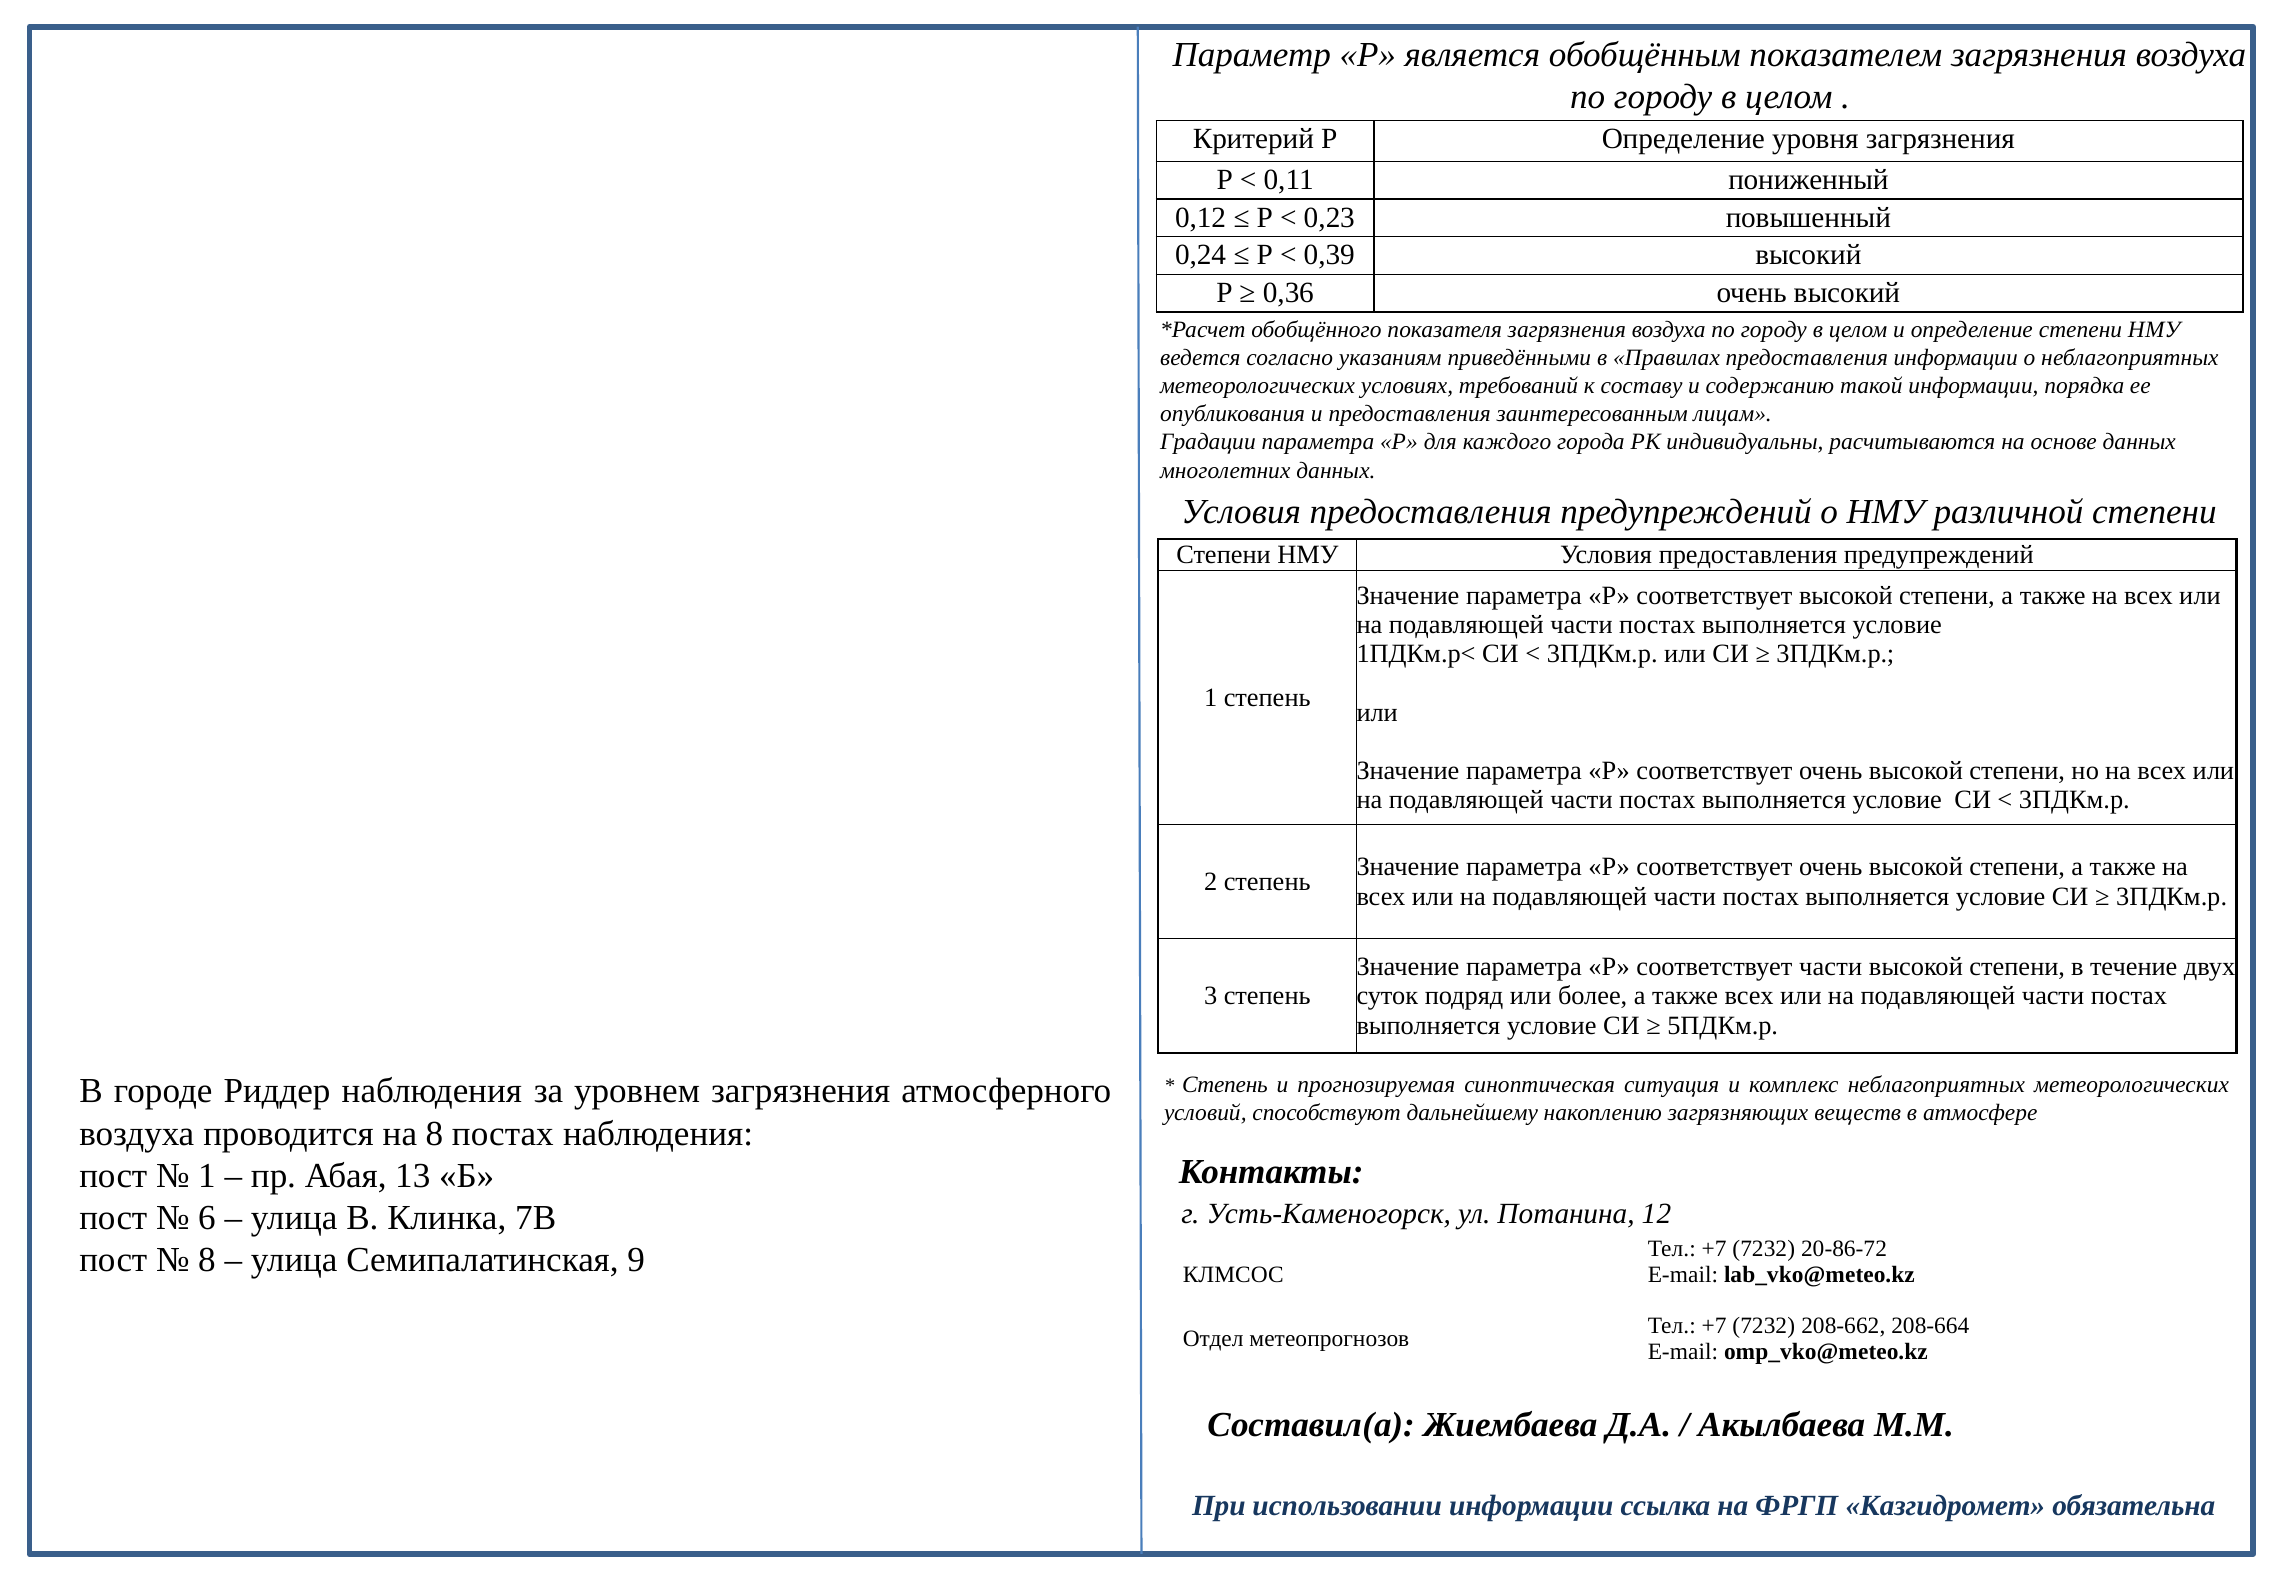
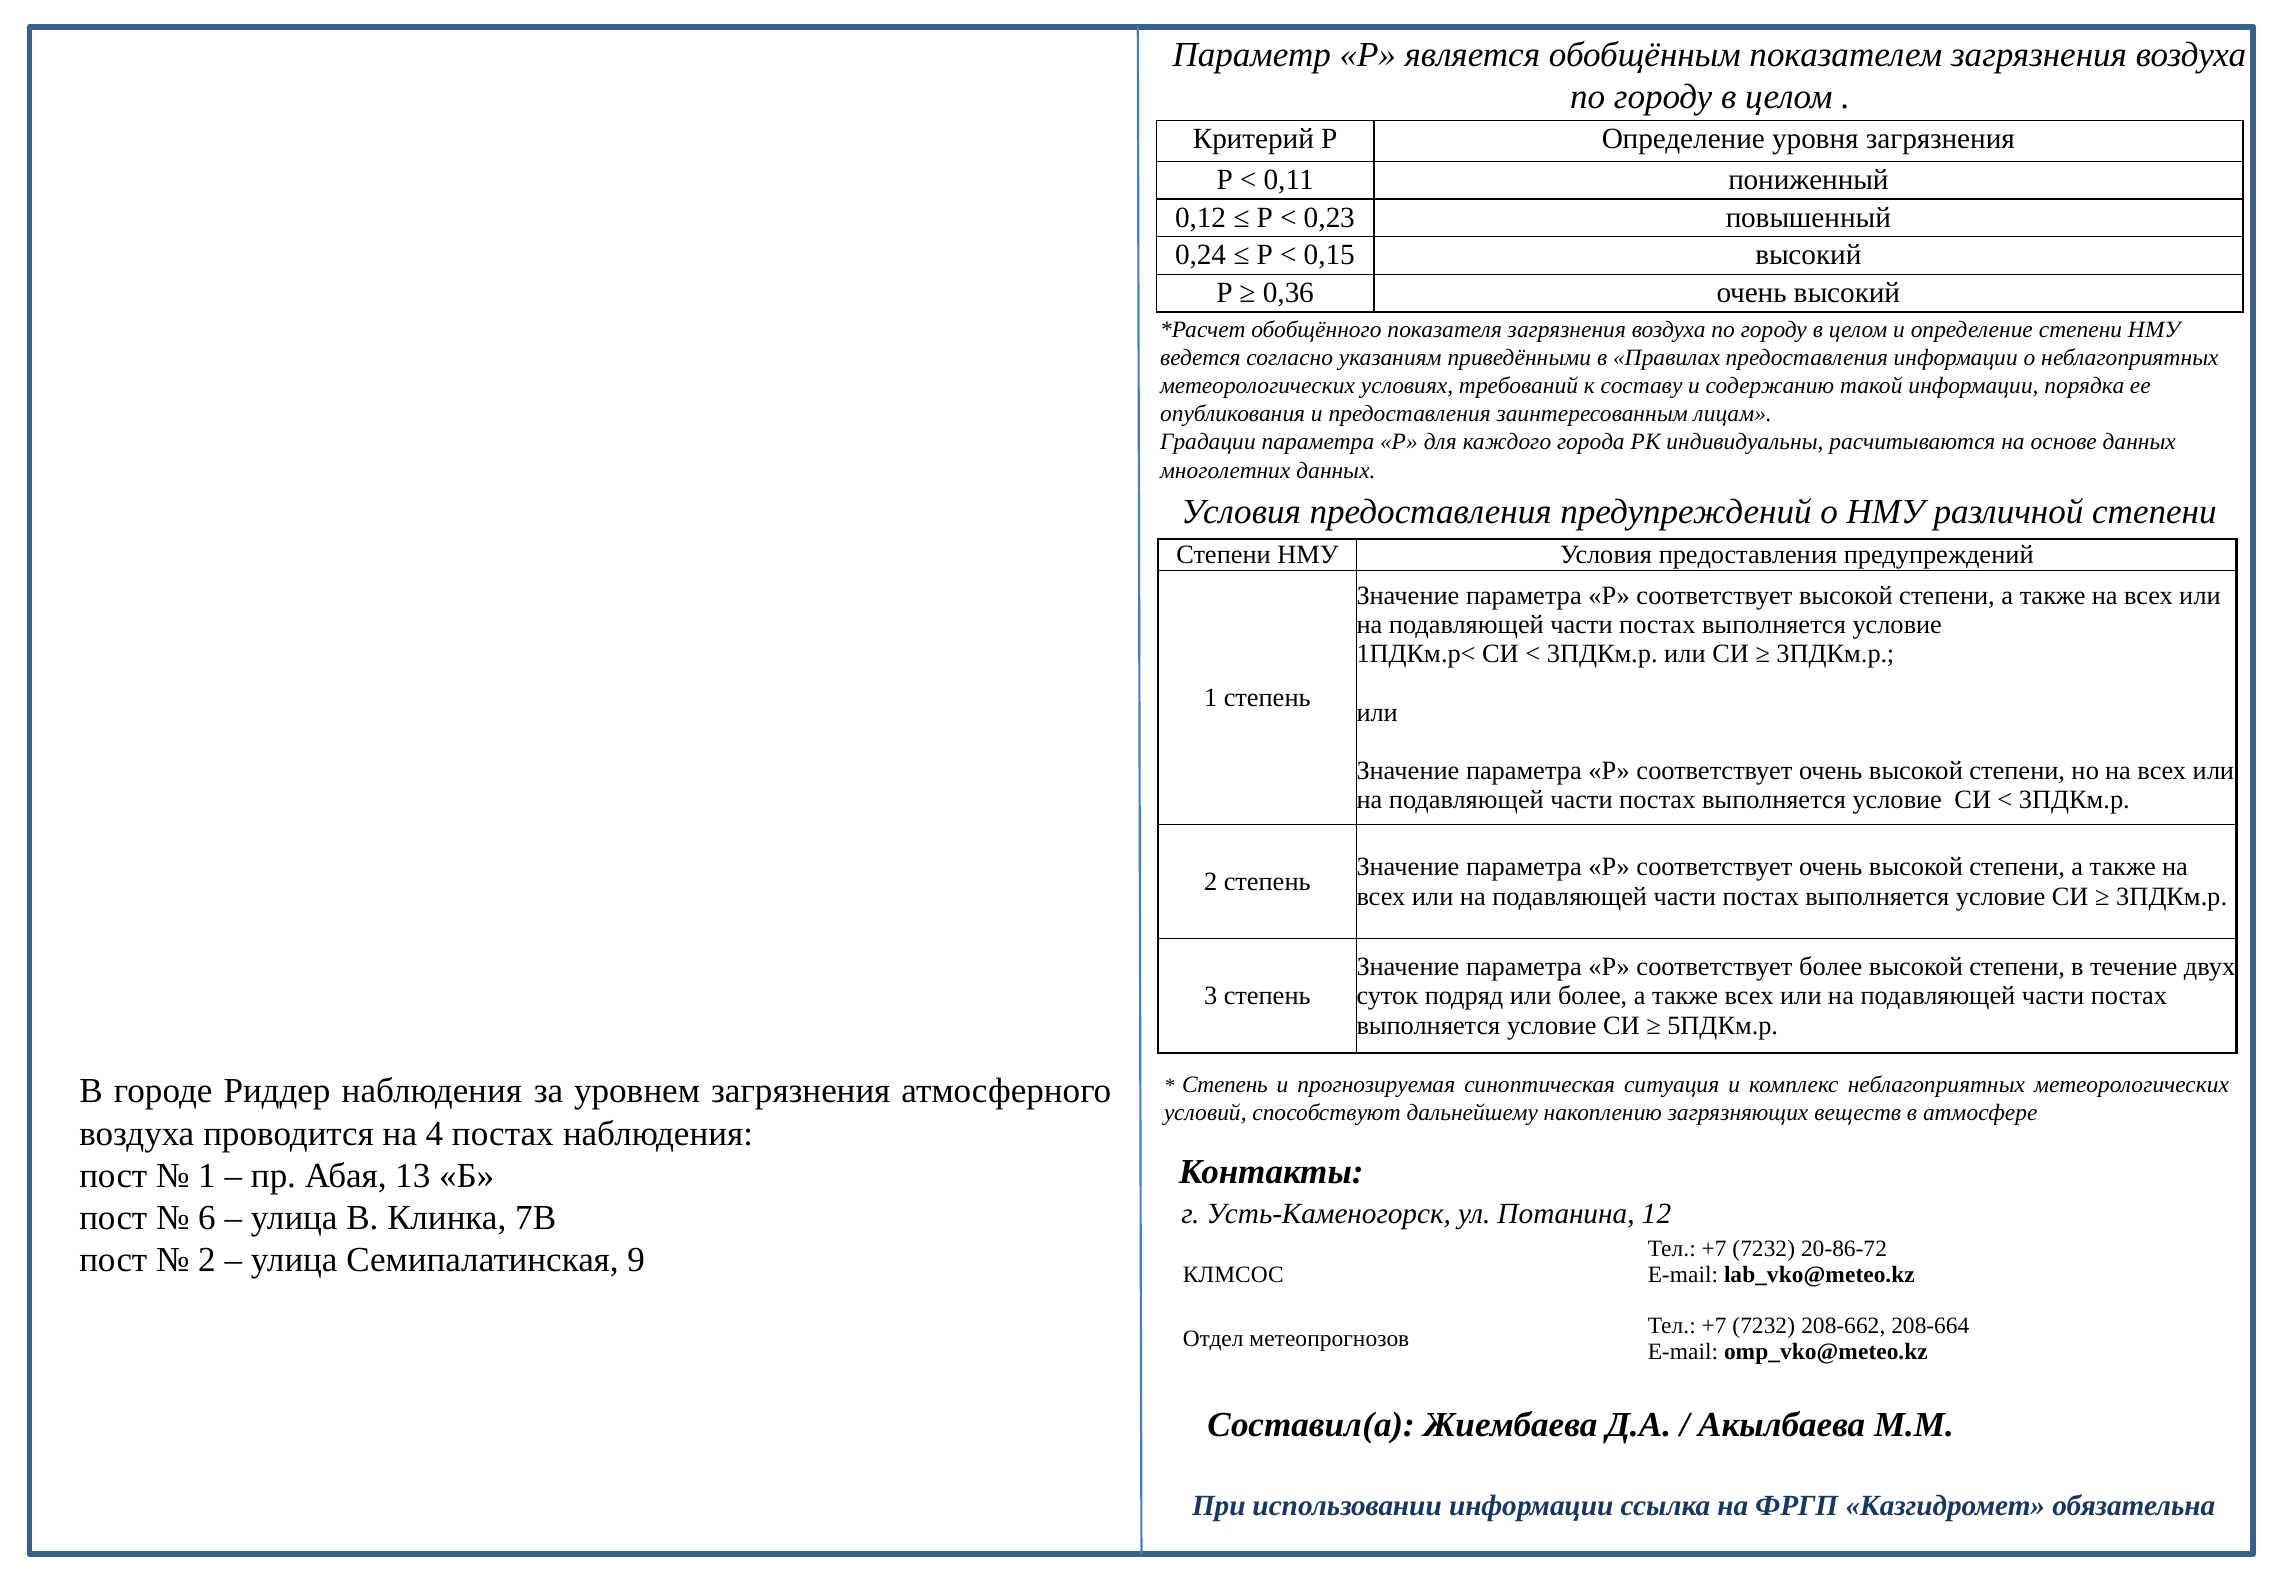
0,39: 0,39 -> 0,15 (1329, 255)
соответствует части: части -> более (1831, 967)
на 8: 8 -> 4 (434, 1133)
8: 8 -> 2 (207, 1260)
